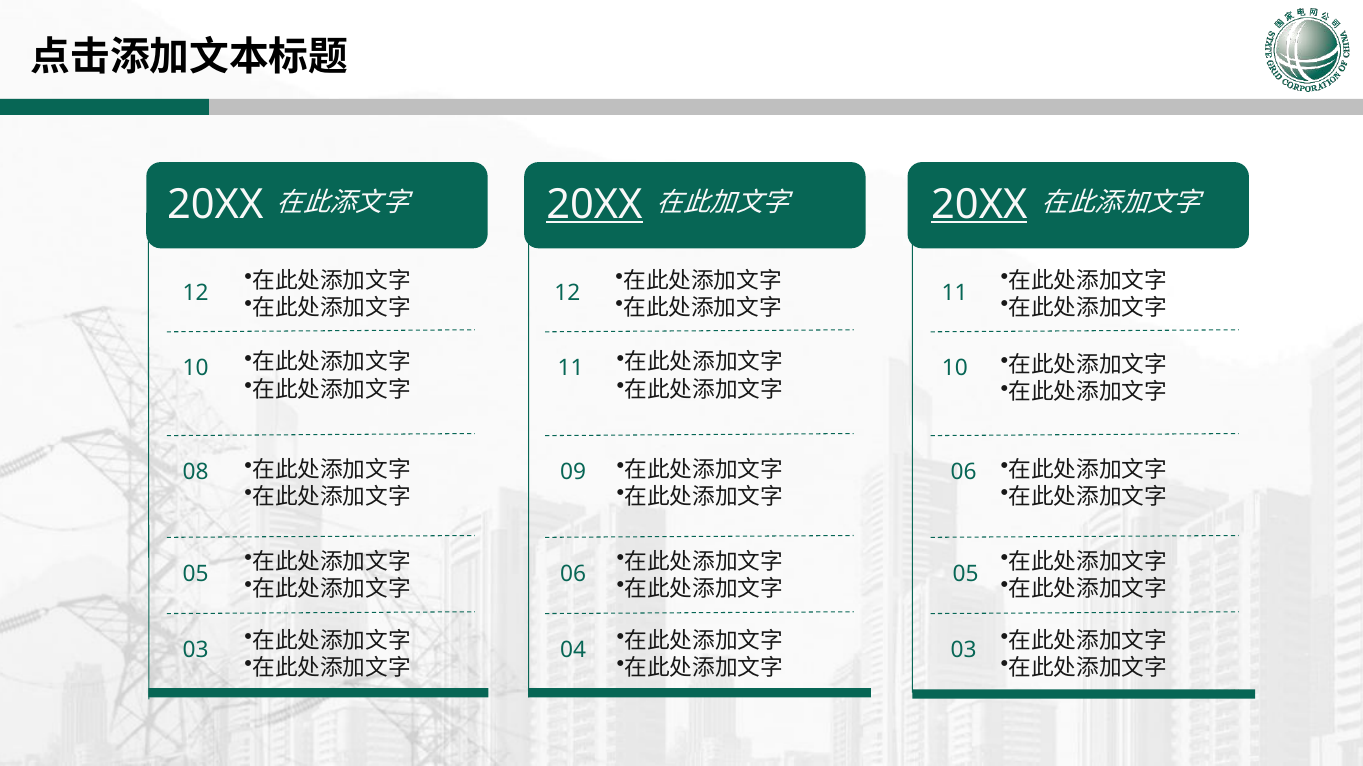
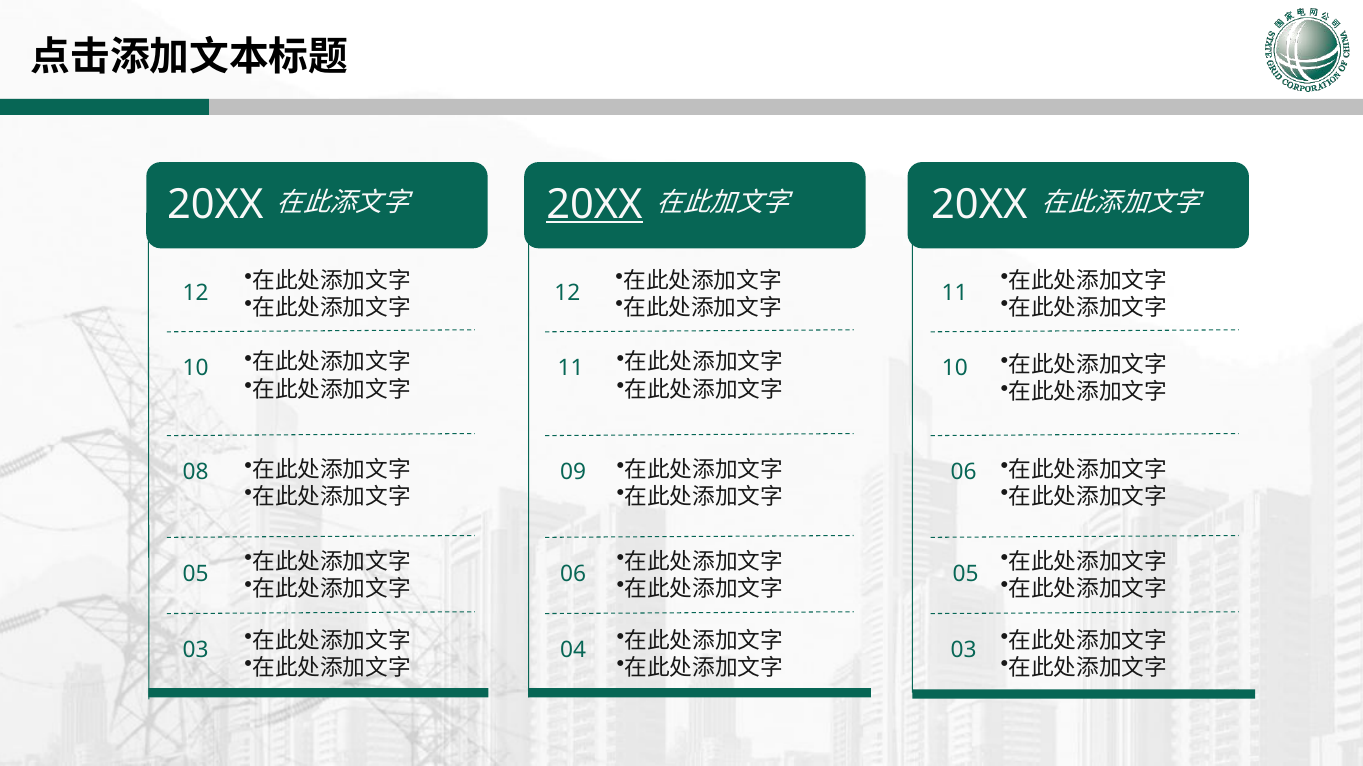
20XX underline: present -> none (979, 204)
